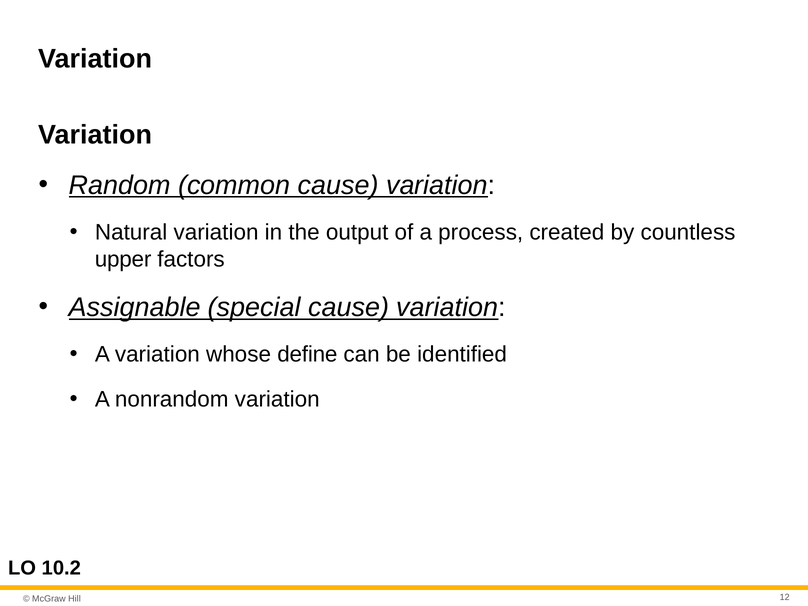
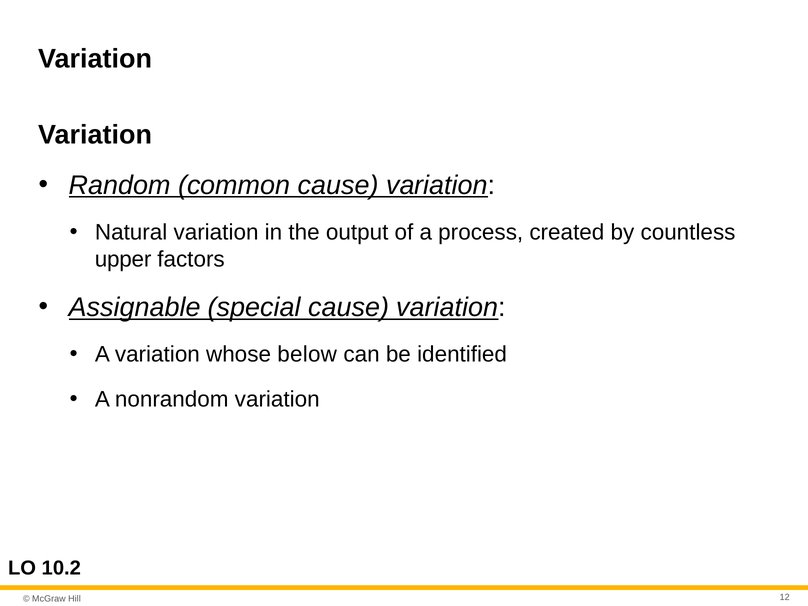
define: define -> below (307, 355)
